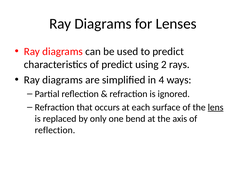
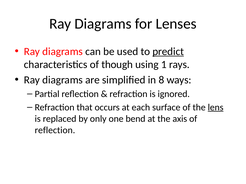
predict underline: none -> present (168, 52)
of predict: predict -> though (117, 65)
2: 2 -> 1 (164, 65)
4: 4 -> 8 (161, 80)
